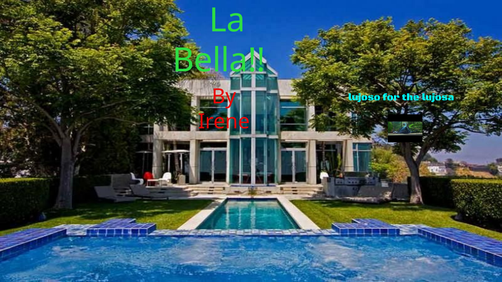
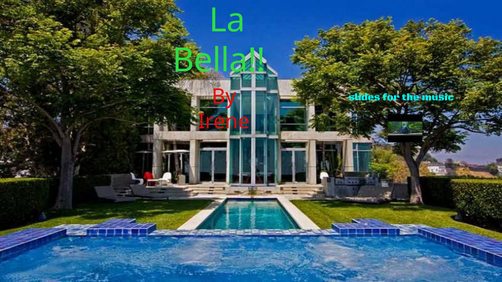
lujoso: lujoso -> slides (364, 97)
lujosa: lujosa -> music (438, 97)
